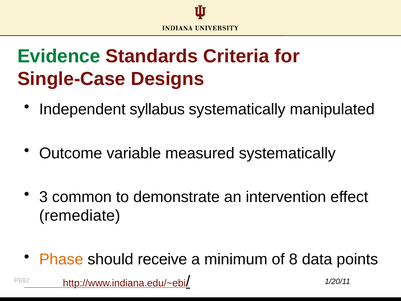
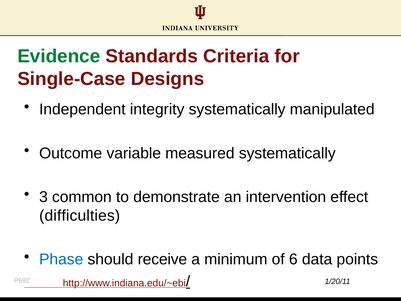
syllabus: syllabus -> integrity (157, 109)
remediate: remediate -> difficulties (80, 215)
Phase colour: orange -> blue (61, 259)
8: 8 -> 6 (293, 259)
